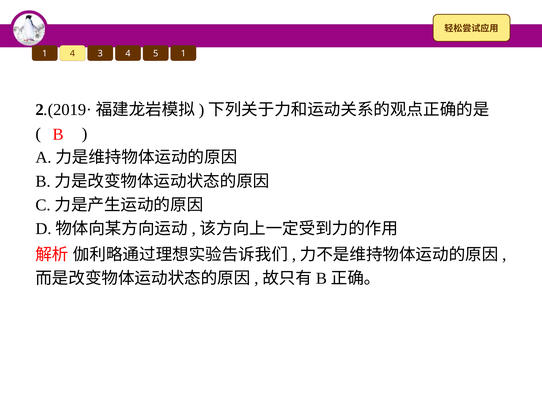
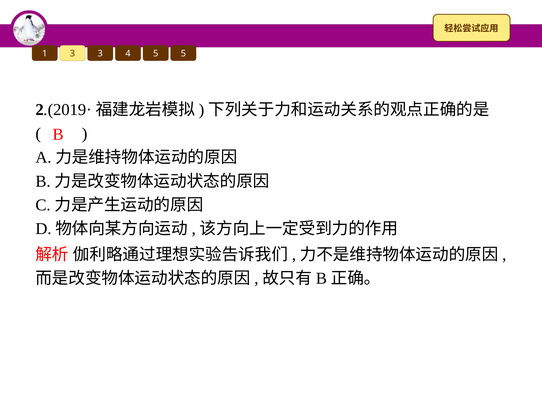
1 4: 4 -> 3 (72, 54)
5 1: 1 -> 5 (183, 54)
